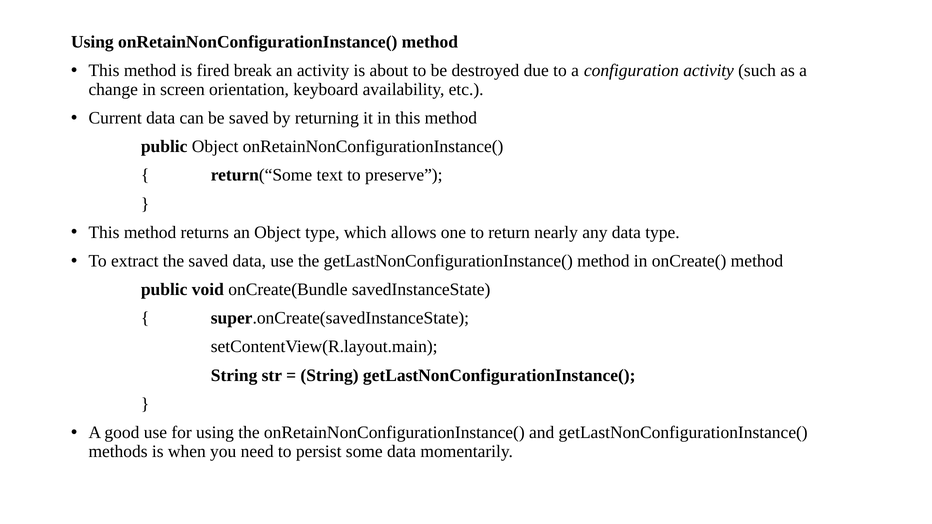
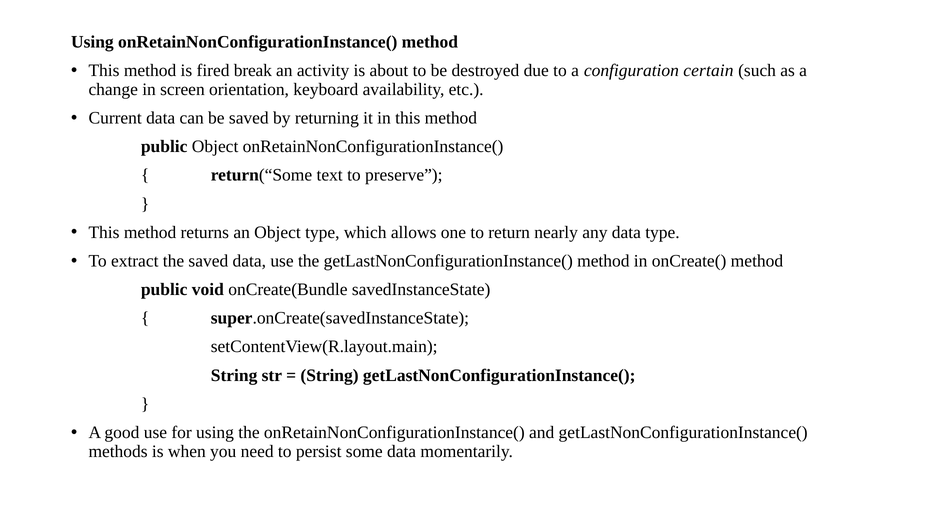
configuration activity: activity -> certain (708, 71)
